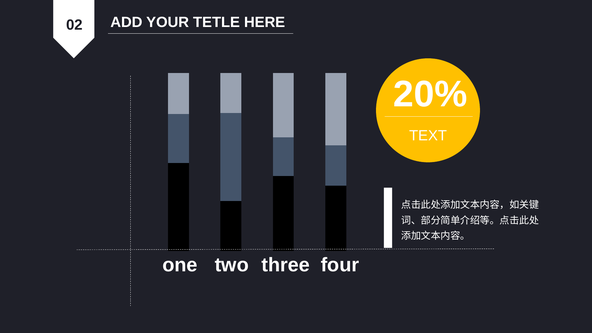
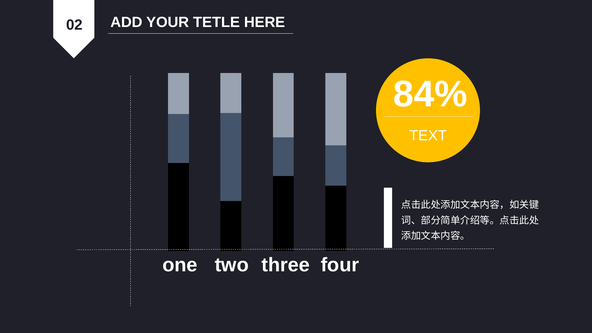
20%: 20% -> 84% (430, 94)
